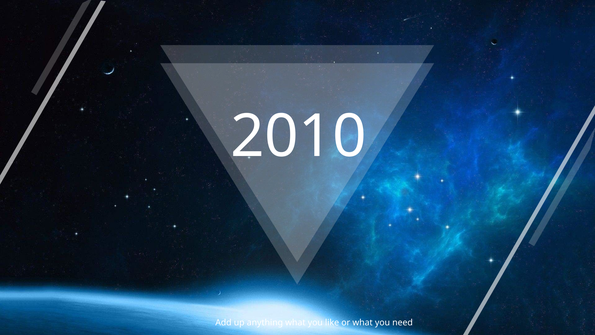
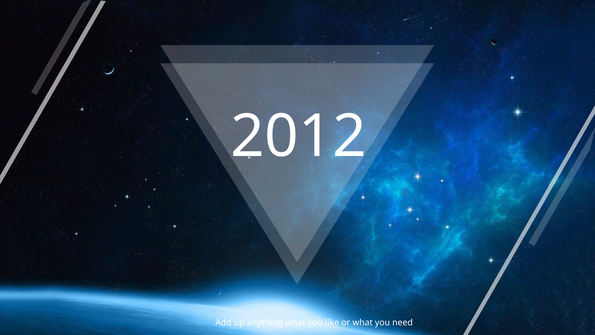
2010: 2010 -> 2012 (299, 136)
